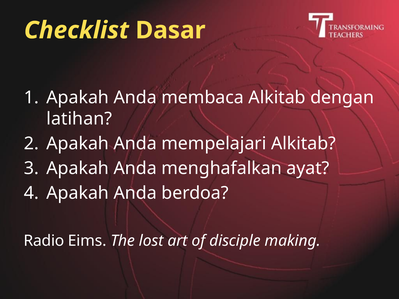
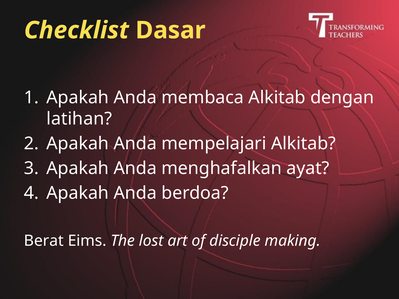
Radio: Radio -> Berat (44, 241)
